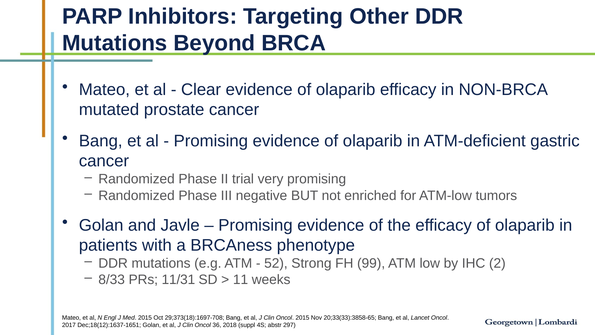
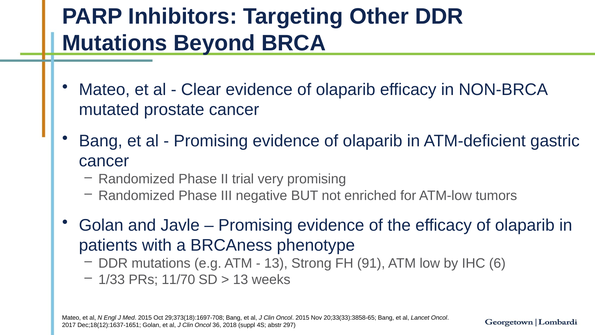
52: 52 -> 13 (276, 263)
99: 99 -> 91 (371, 263)
2: 2 -> 6 (497, 263)
8/33: 8/33 -> 1/33 (112, 279)
11/31: 11/31 -> 11/70 (178, 279)
11: 11 -> 13 (241, 279)
